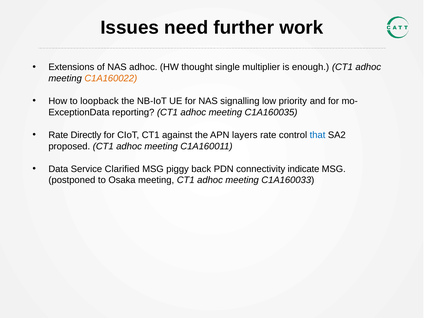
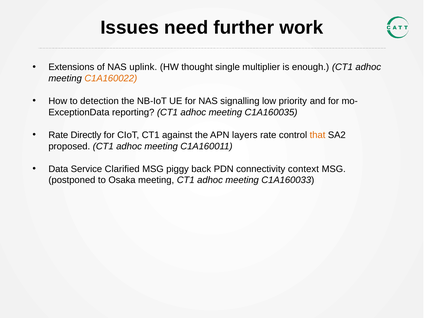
NAS adhoc: adhoc -> uplink (143, 67)
loopback: loopback -> detection (99, 101)
that colour: blue -> orange (318, 135)
indicate: indicate -> context (303, 169)
